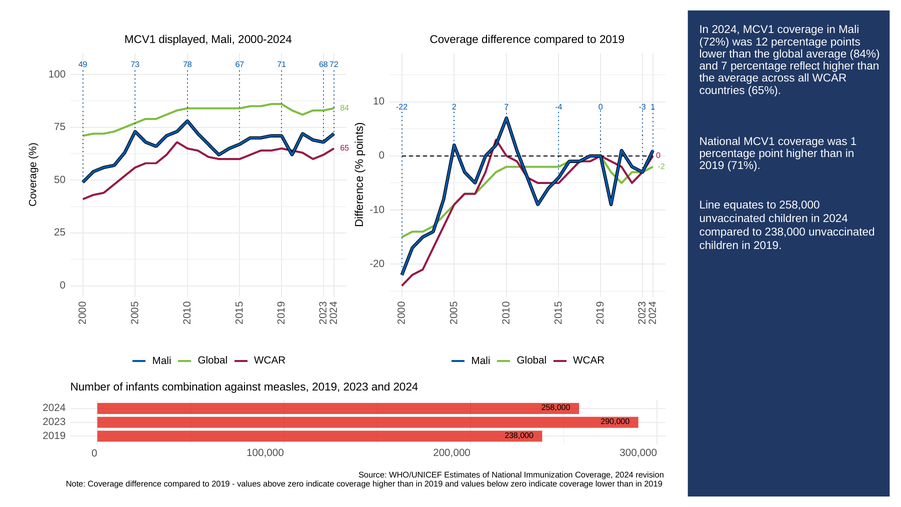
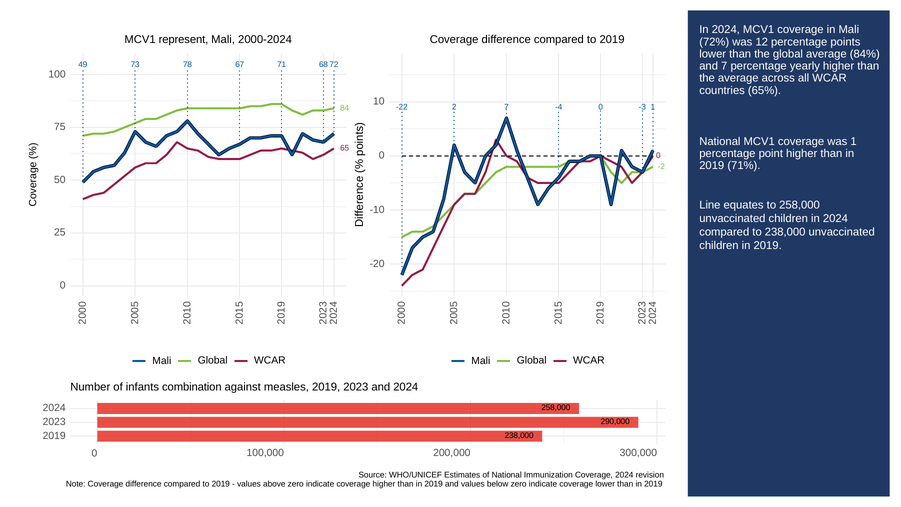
displayed: displayed -> represent (183, 40)
reflect: reflect -> yearly (805, 66)
